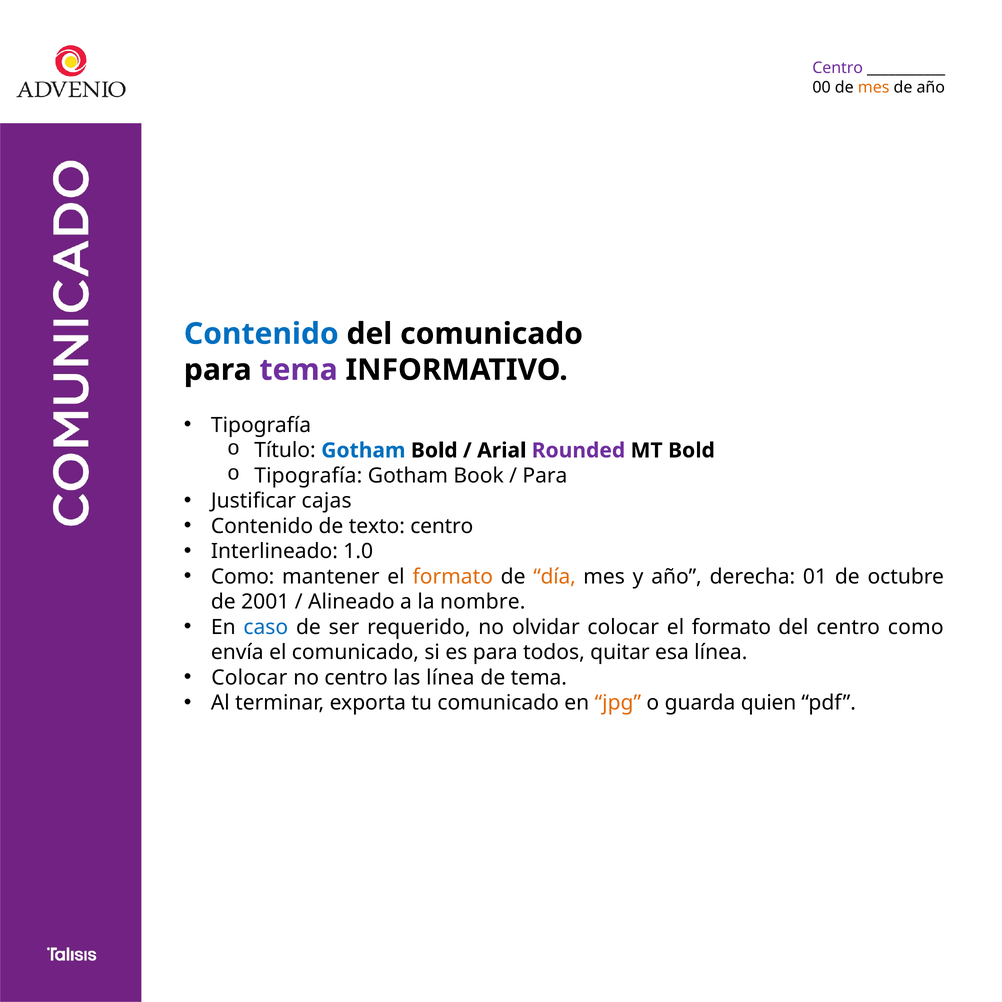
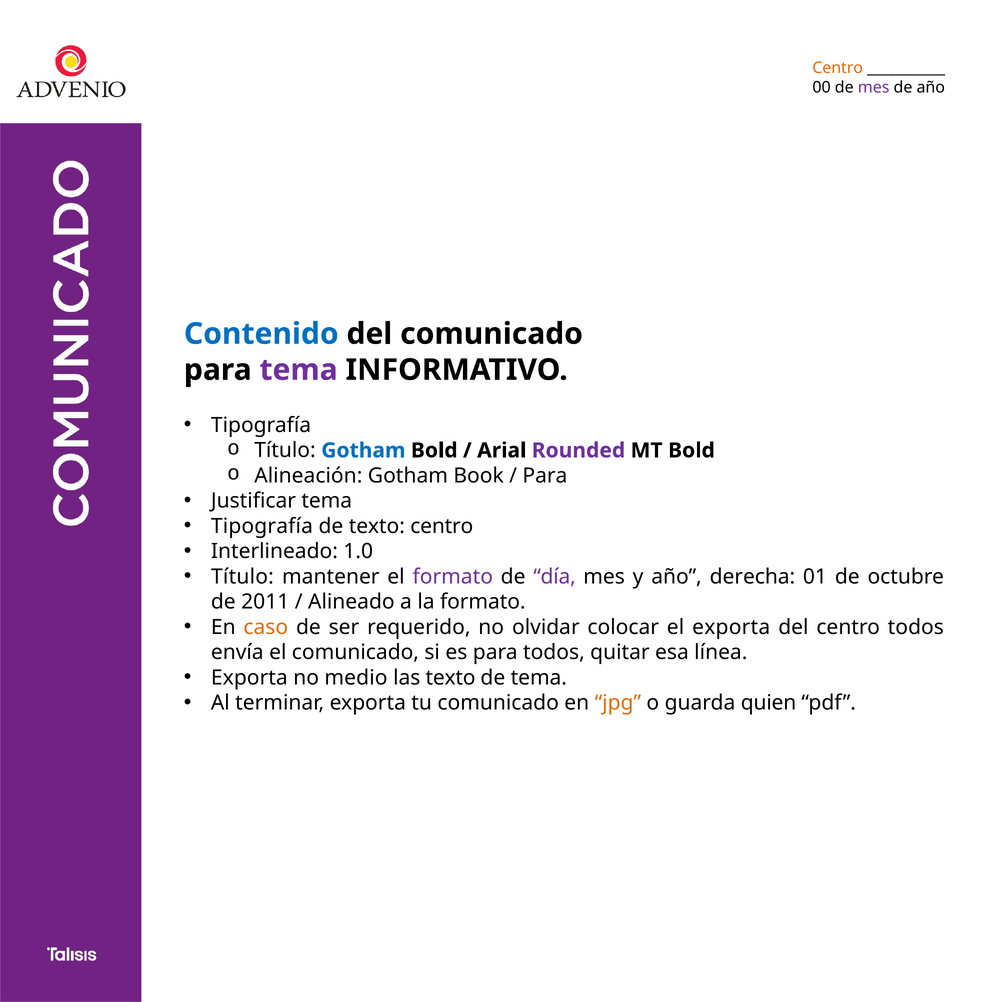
Centro colour: purple -> orange (838, 68)
mes colour: orange -> purple (874, 87)
o Tipografía: Tipografía -> Alineación (308, 476)
Justificar cajas: cajas -> tema (327, 501)
Contenido: Contenido -> Tipografía (262, 526)
Como: Como -> Título (242, 577)
formato colour: orange -> purple (453, 577)
día colour: orange -> purple (555, 577)
2001: 2001 -> 2011 (265, 602)
la nombre: nombre -> formato (483, 602)
caso colour: blue -> orange (266, 627)
colocar el formato: formato -> exporta (731, 627)
centro como: como -> todos (916, 627)
Colocar: Colocar -> Exporta (249, 678)
no centro: centro -> medio (356, 678)
las línea: línea -> texto (451, 678)
